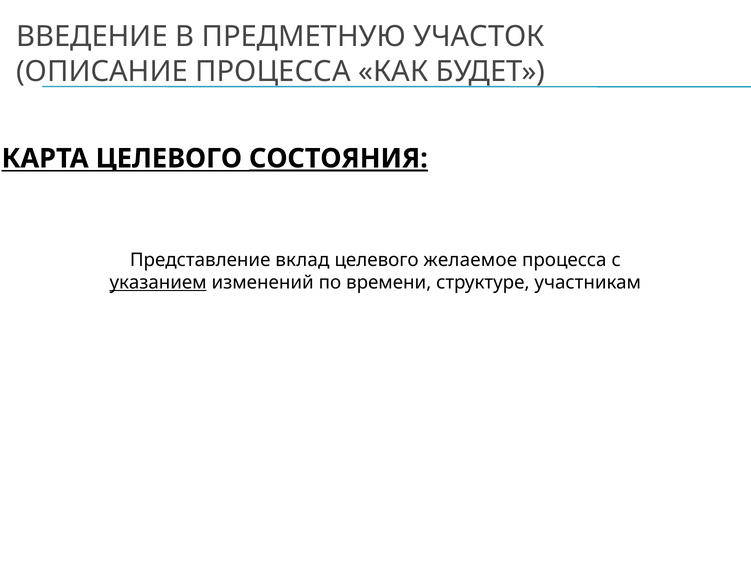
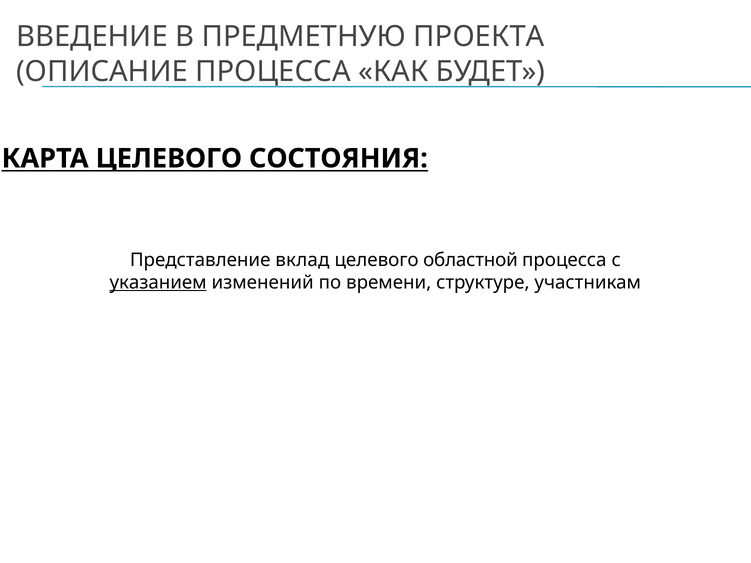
УЧАСТОК: УЧАСТОК -> ПРОЕКТА (479, 36)
СОСТОЯНИЯ underline: present -> none (338, 159)
желаемое: желаемое -> областной (470, 260)
